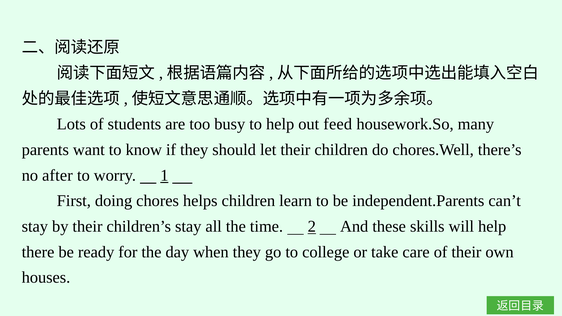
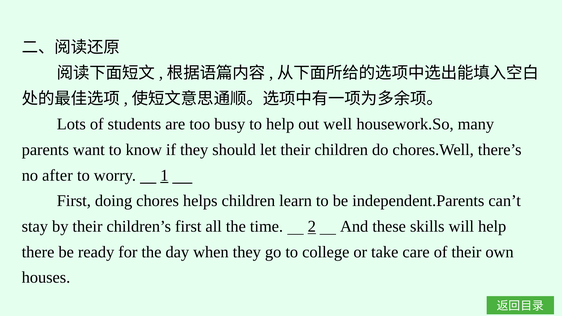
feed: feed -> well (338, 124)
children’s stay: stay -> first (188, 227)
